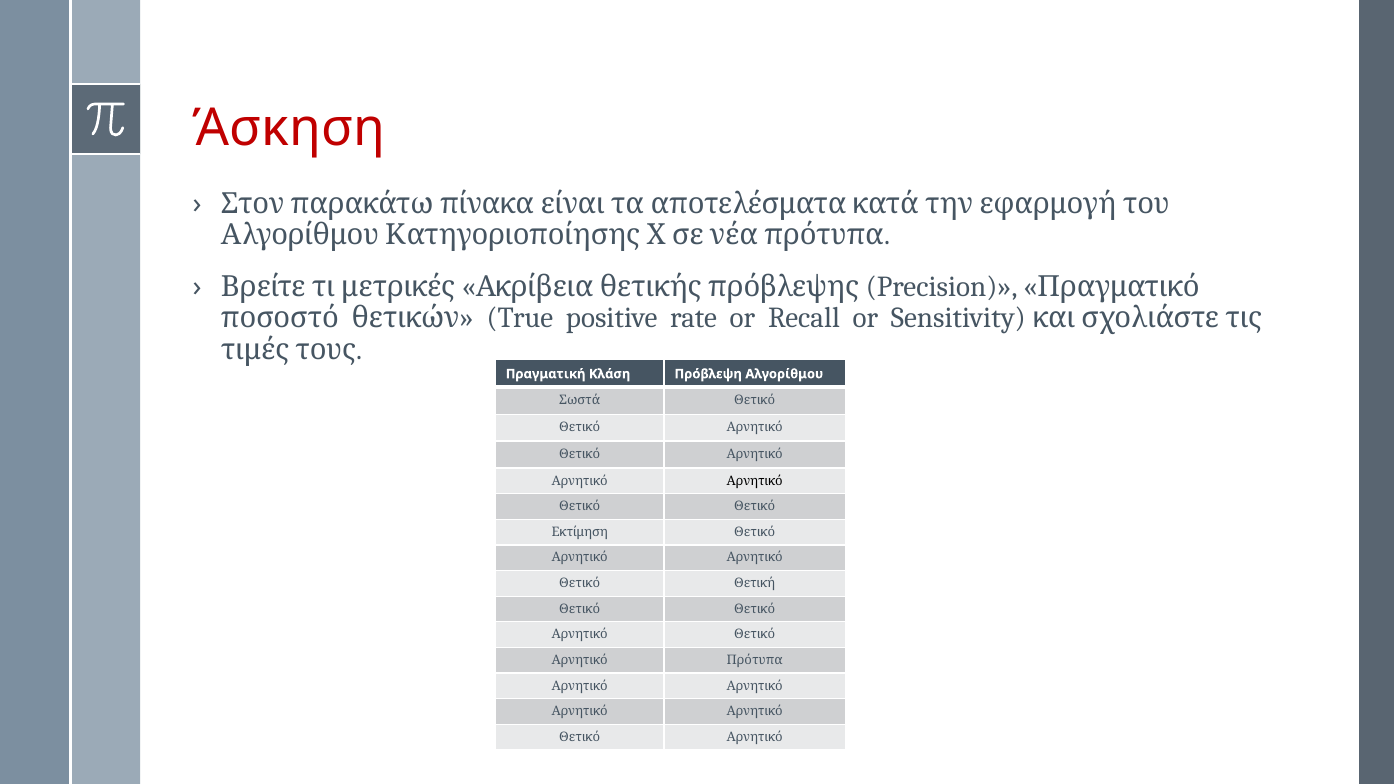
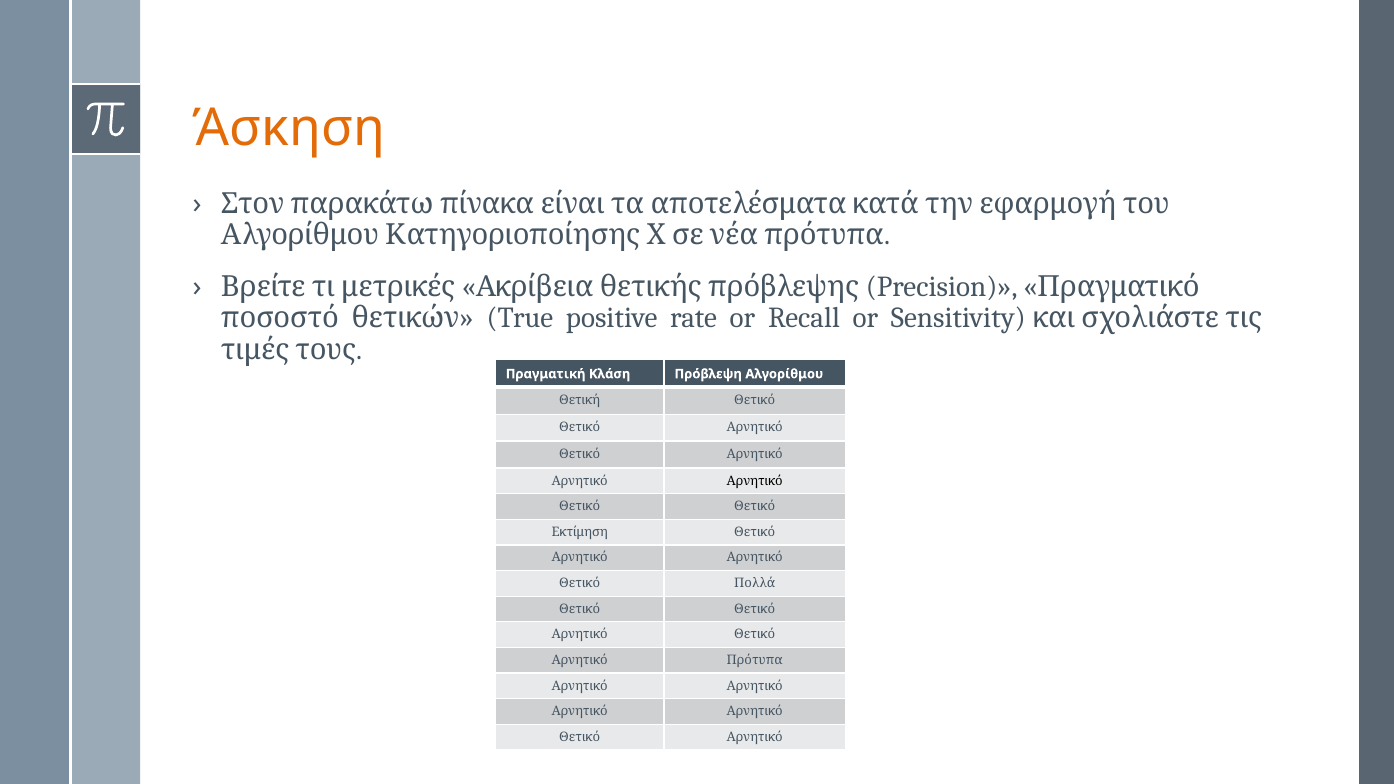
Άσκηση colour: red -> orange (289, 128)
Σωστά: Σωστά -> Θετική (580, 400)
Θετική: Θετική -> Πολλά (755, 584)
